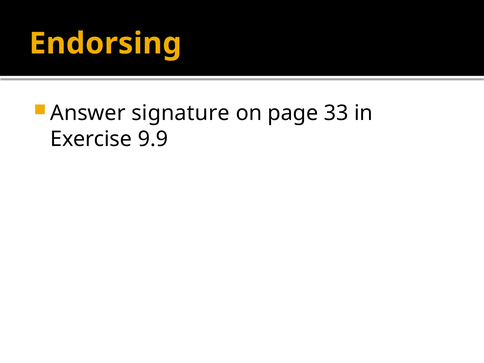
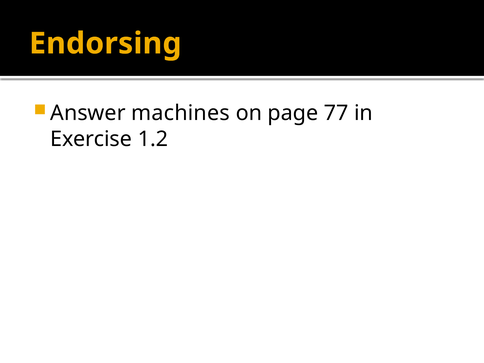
signature: signature -> machines (181, 113)
33: 33 -> 77 (336, 113)
9.9: 9.9 -> 1.2 (153, 139)
